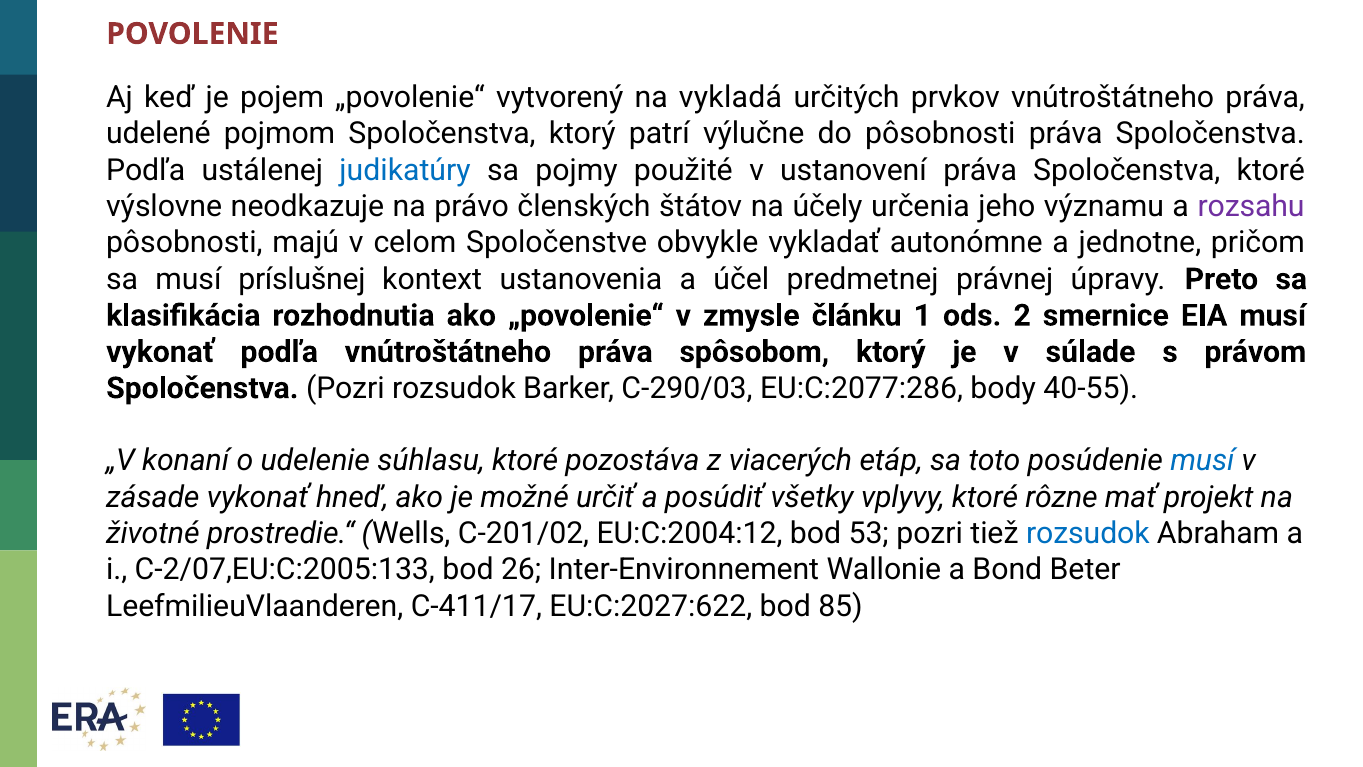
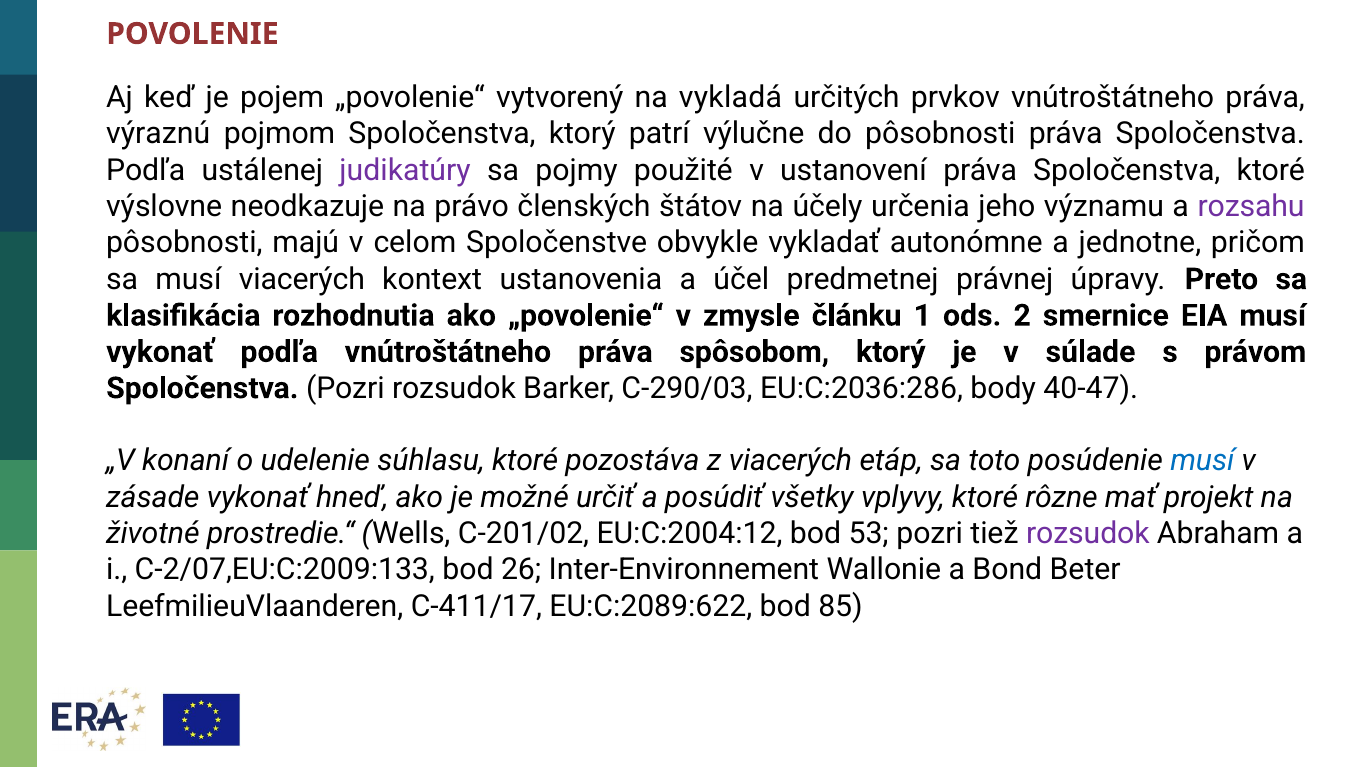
udelené: udelené -> výraznú (158, 134)
judikatúry colour: blue -> purple (405, 170)
musí príslušnej: príslušnej -> viacerých (302, 279)
EU:C:2077:286: EU:C:2077:286 -> EU:C:2036:286 (862, 388)
40-55: 40-55 -> 40-47 (1091, 388)
rozsudok colour: blue -> purple (1088, 533)
C-2/07,EU:C:2005:133: C-2/07,EU:C:2005:133 -> C-2/07,EU:C:2009:133 (285, 570)
EU:C:2027:622: EU:C:2027:622 -> EU:C:2089:622 (651, 606)
